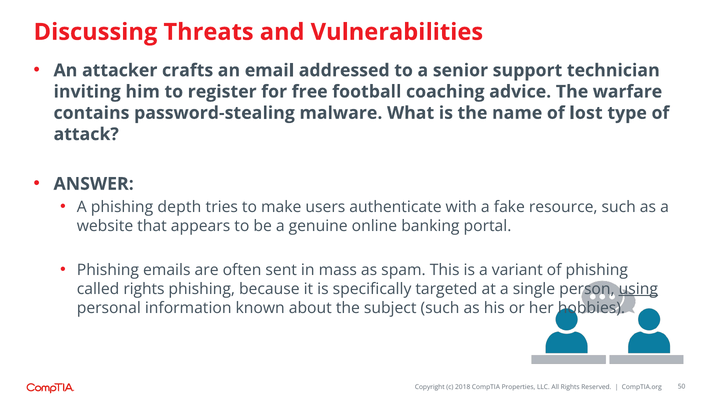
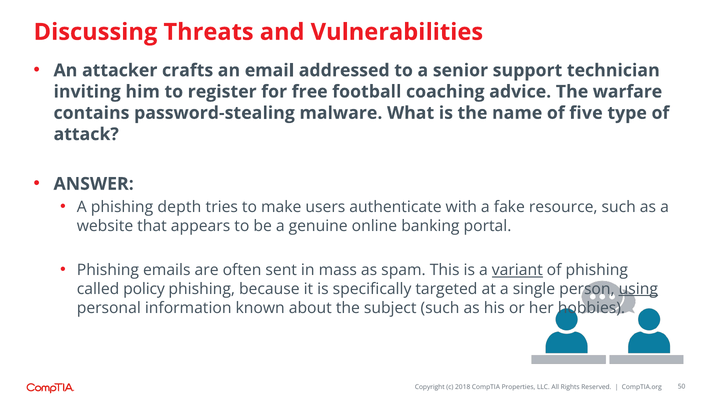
lost: lost -> five (586, 113)
variant underline: none -> present (517, 270)
called rights: rights -> policy (144, 289)
